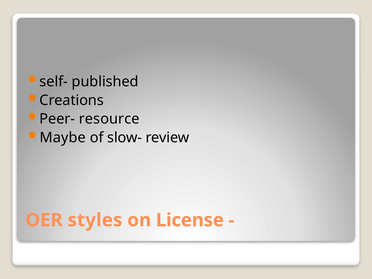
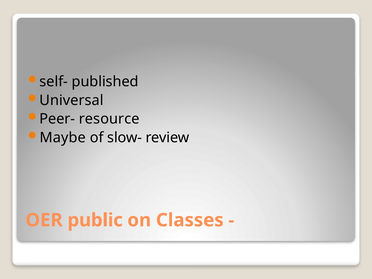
Creations: Creations -> Universal (72, 100)
styles: styles -> public (95, 220)
License: License -> Classes (190, 220)
